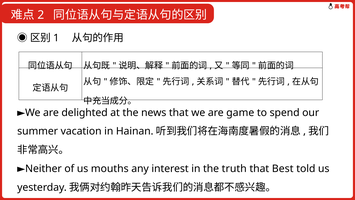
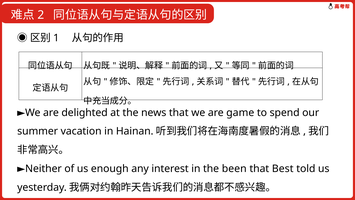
mouths: mouths -> enough (110, 168)
truth: truth -> been (234, 168)
